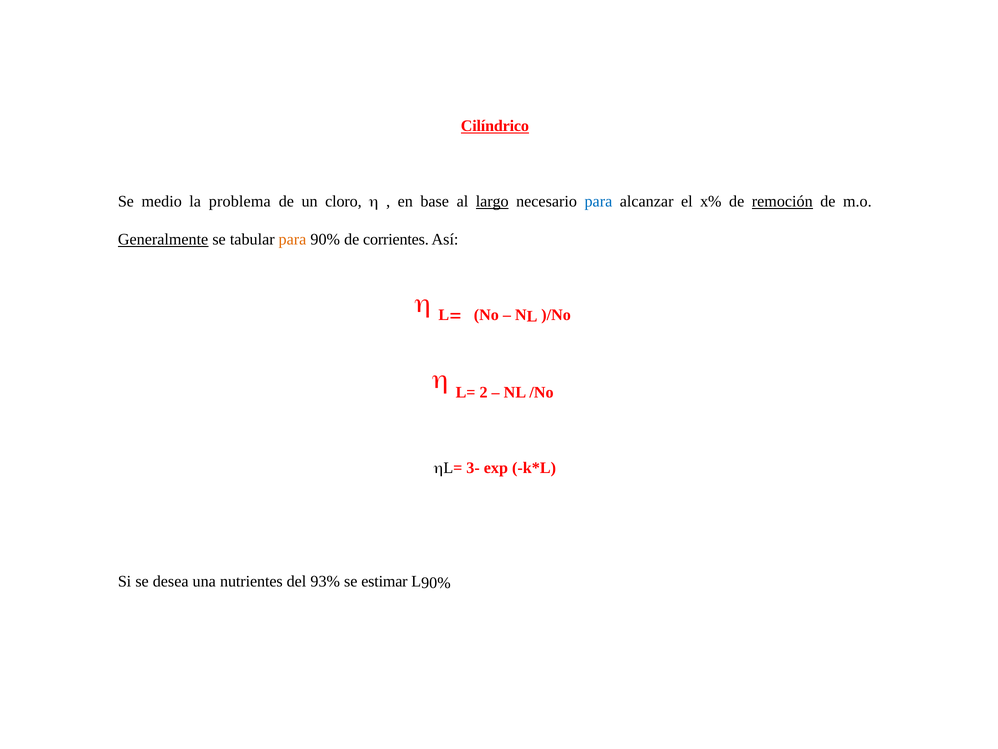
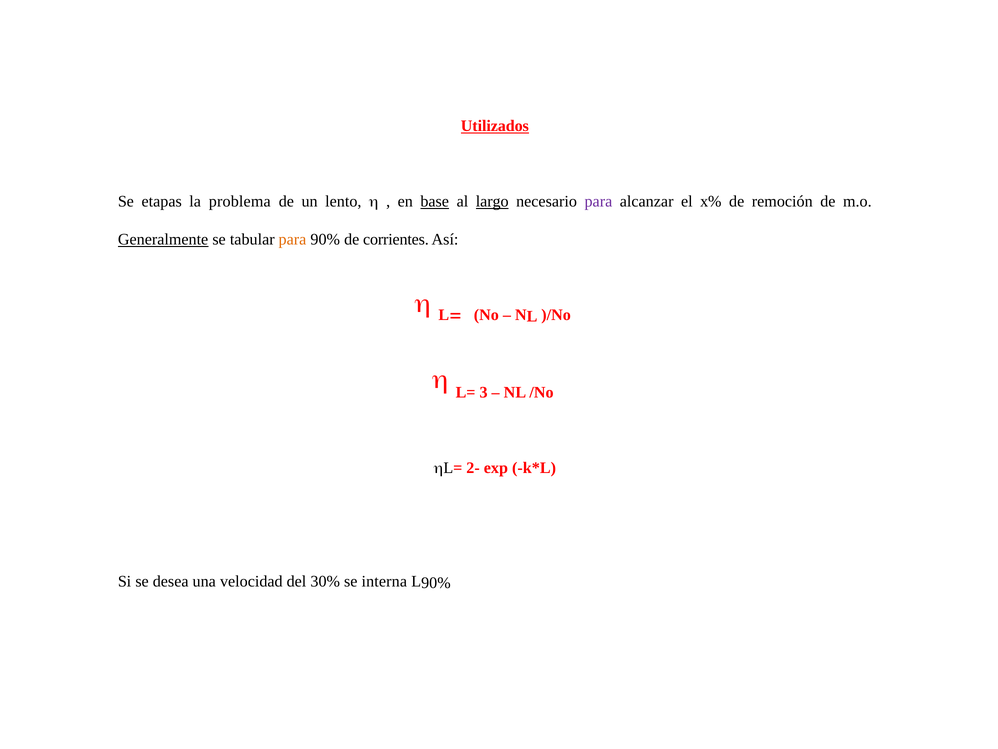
Cilíndrico: Cilíndrico -> Utilizados (495, 126)
medio: medio -> etapas (162, 201)
cloro: cloro -> lento (343, 201)
base underline: none -> present (435, 201)
para colour: blue -> purple (598, 201)
remoción underline: present -> none (782, 201)
2: 2 -> 3 (484, 392)
3-: 3- -> 2- (473, 468)
nutrientes: nutrientes -> velocidad (251, 581)
93%: 93% -> 30% (325, 581)
estimar: estimar -> interna (384, 581)
